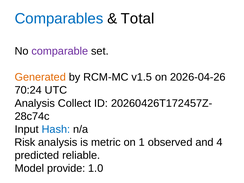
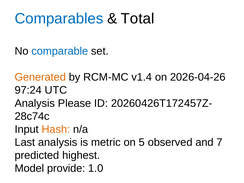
comparable colour: purple -> blue (60, 51)
v1.5: v1.5 -> v1.4 (142, 77)
70:24: 70:24 -> 97:24 (28, 90)
Collect: Collect -> Please (75, 103)
Hash colour: blue -> orange (56, 129)
Risk: Risk -> Last (25, 142)
1: 1 -> 5 (142, 142)
4: 4 -> 7 (220, 142)
reliable: reliable -> highest (81, 155)
